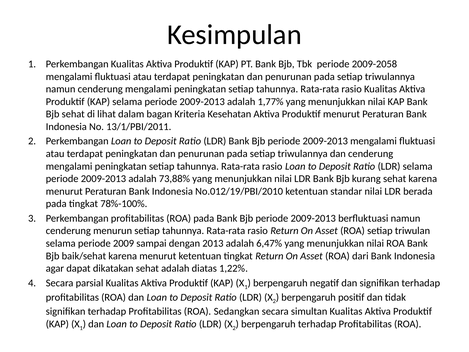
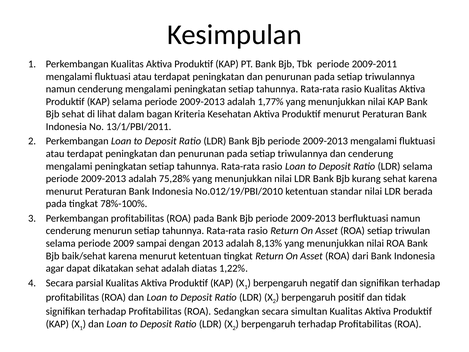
2009-2058: 2009-2058 -> 2009-2011 (374, 64)
73,88%: 73,88% -> 75,28% (174, 179)
6,47%: 6,47% -> 8,13% (269, 243)
